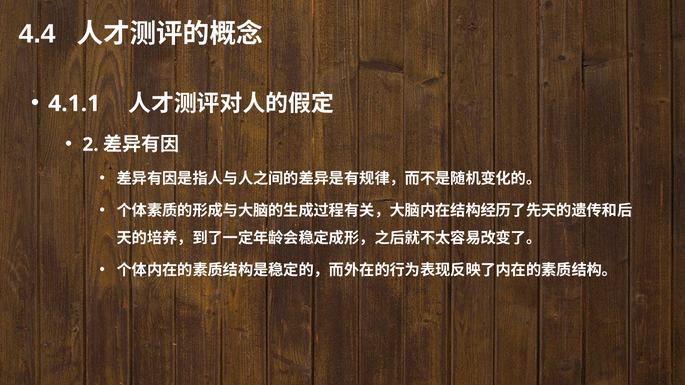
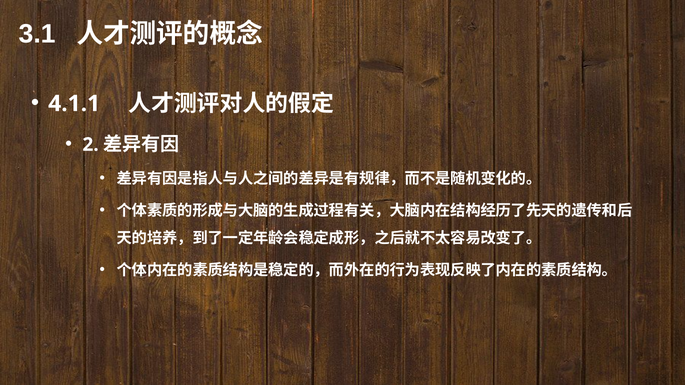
4.4: 4.4 -> 3.1 (37, 34)
